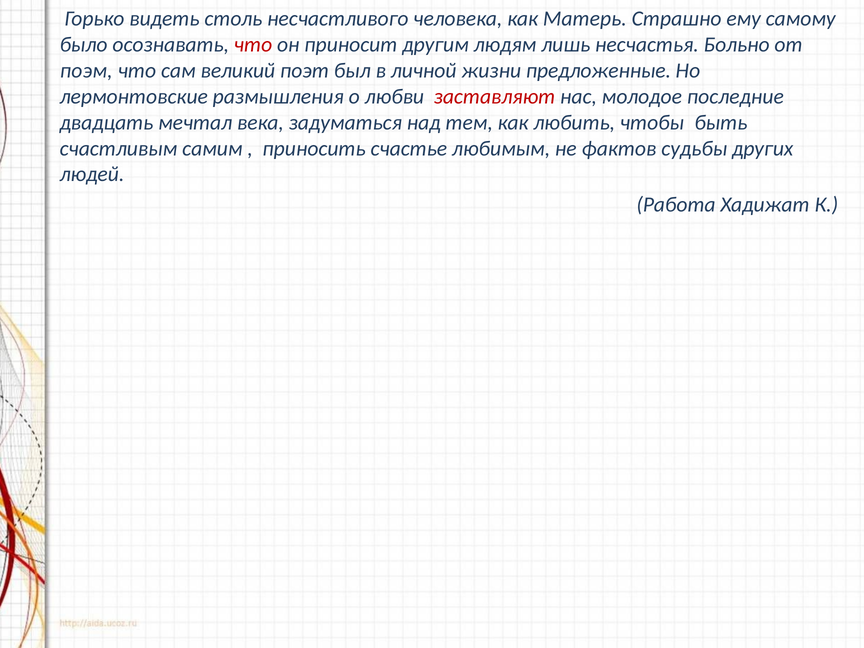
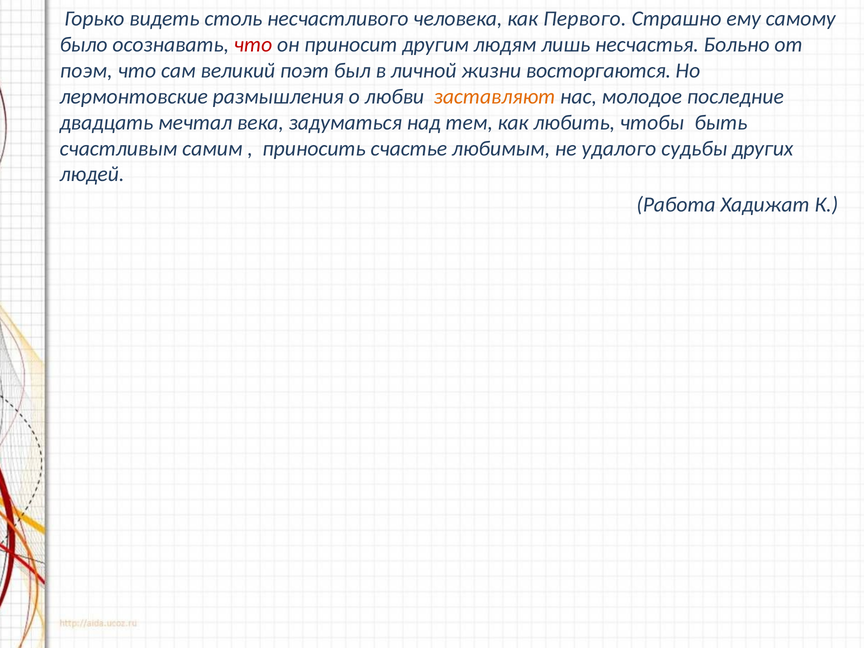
Матерь: Матерь -> Первого (585, 19)
предложенные: предложенные -> восторгаются (598, 71)
заставляют colour: red -> orange (495, 97)
фактов: фактов -> удалого (619, 148)
